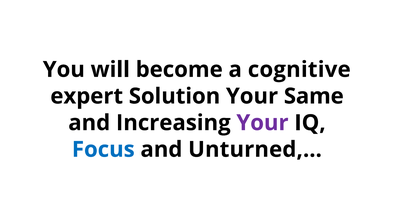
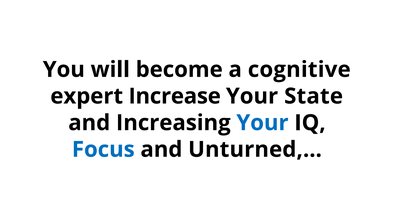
Solution: Solution -> Increase (175, 96)
Same: Same -> State (314, 96)
Your colour: purple -> blue (262, 123)
